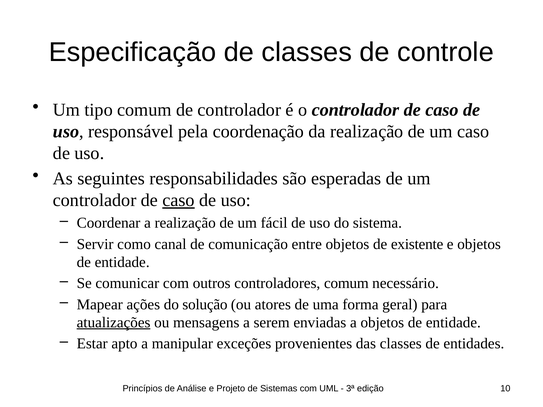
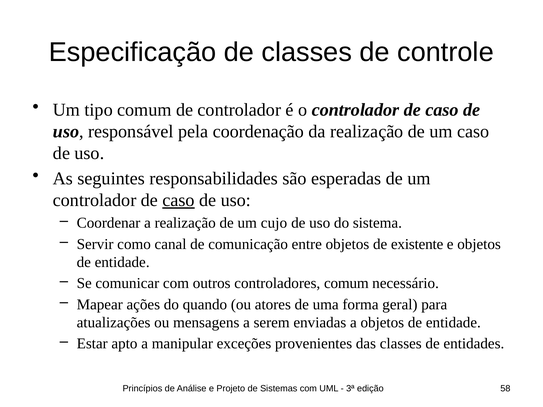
fácil: fácil -> cujo (274, 223)
solução: solução -> quando (205, 305)
atualizações underline: present -> none (114, 323)
10: 10 -> 58 (505, 389)
